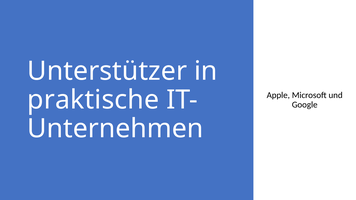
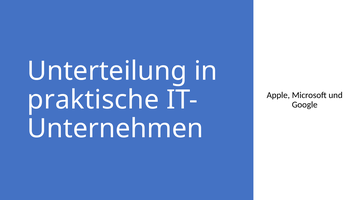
Unterstützer: Unterstützer -> Unterteilung (107, 71)
